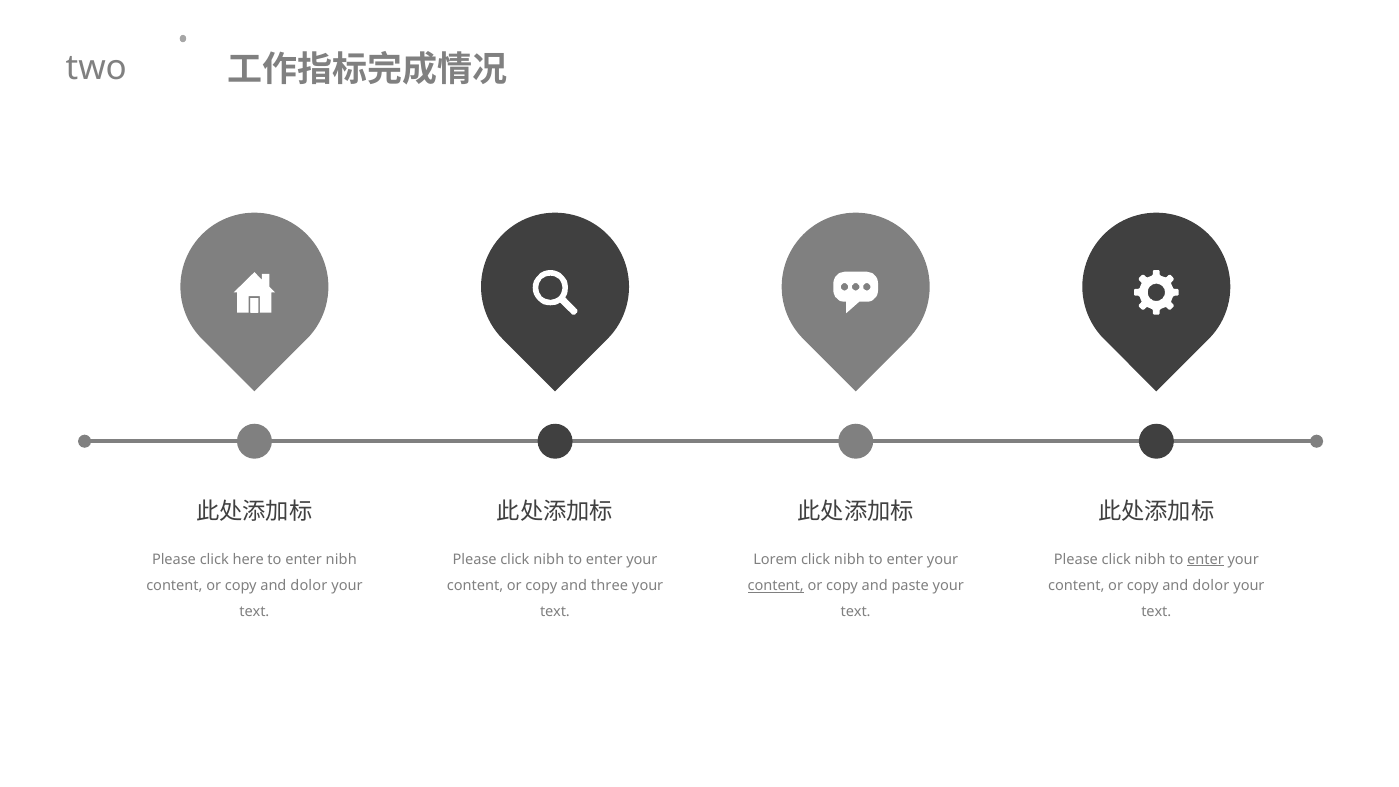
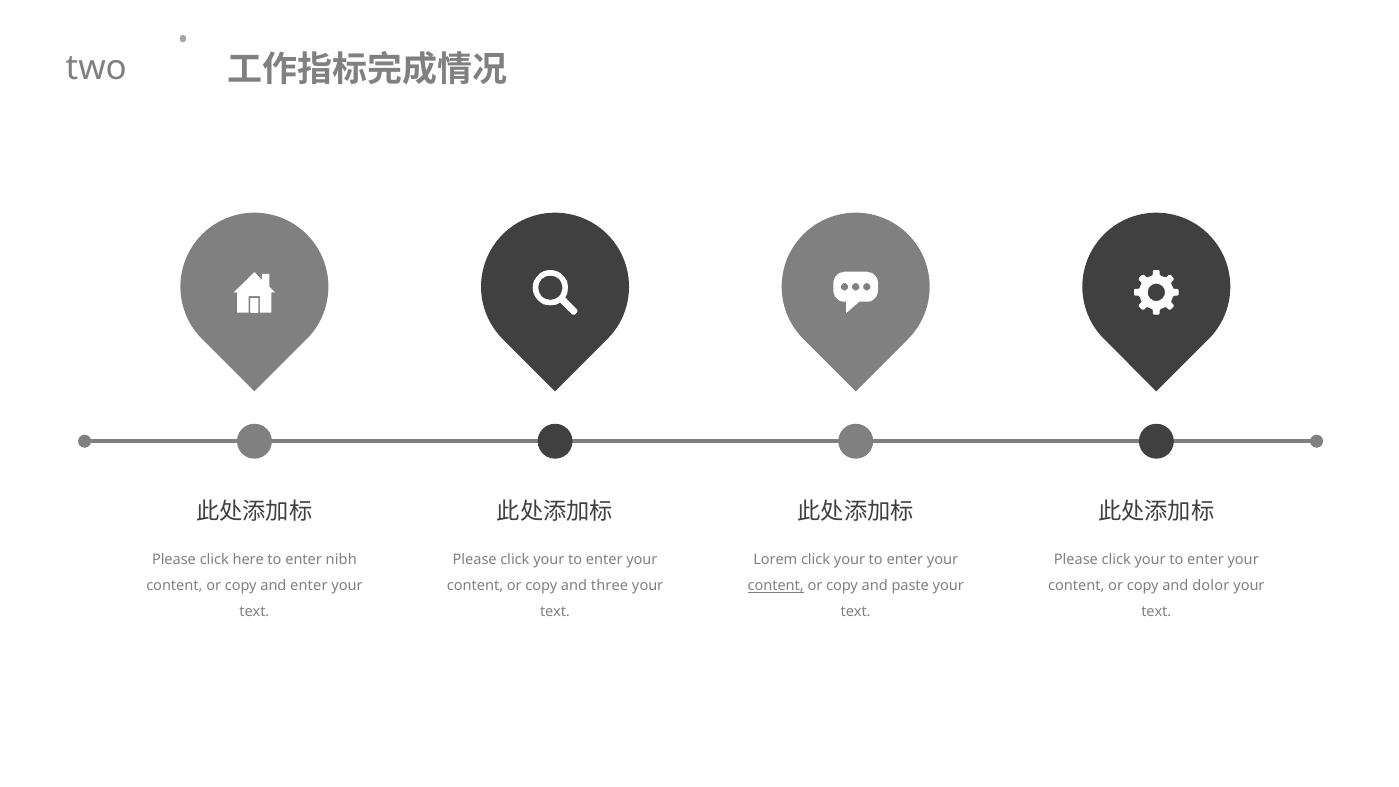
nibh: nibh -> your (549, 560)
nibh: nibh -> your (850, 560)
nibh: nibh -> your (1150, 560)
enter underline: present -> none (1206, 560)
dolor: dolor -> enter (309, 586)
